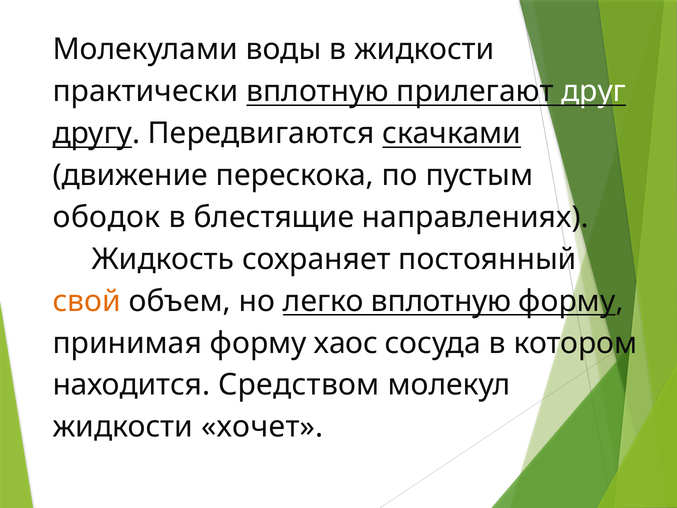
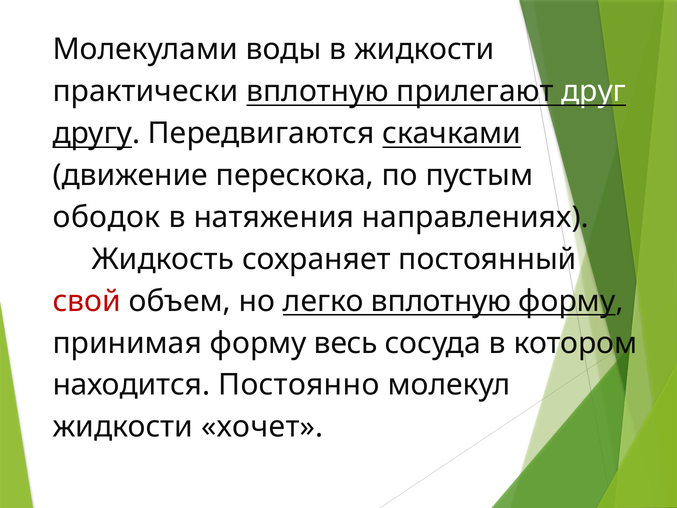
блестящие: блестящие -> натяжения (274, 217)
свой colour: orange -> red (87, 301)
хаос: хаос -> весь (346, 343)
Средством: Средством -> Постоянно (299, 385)
